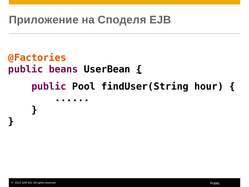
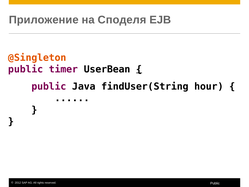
@Factories: @Factories -> @Singleton (37, 58)
beans: beans -> timer (63, 69)
Pool: Pool -> Java (84, 86)
